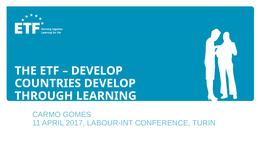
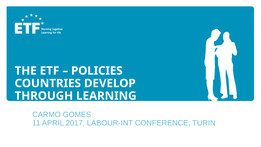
DEVELOP: DEVELOP -> POLICIES (97, 71)
